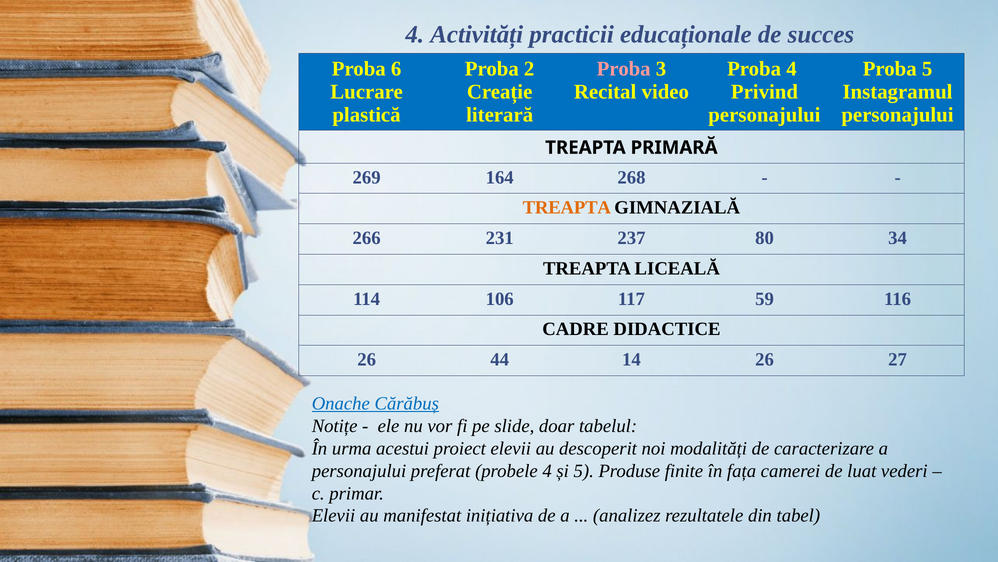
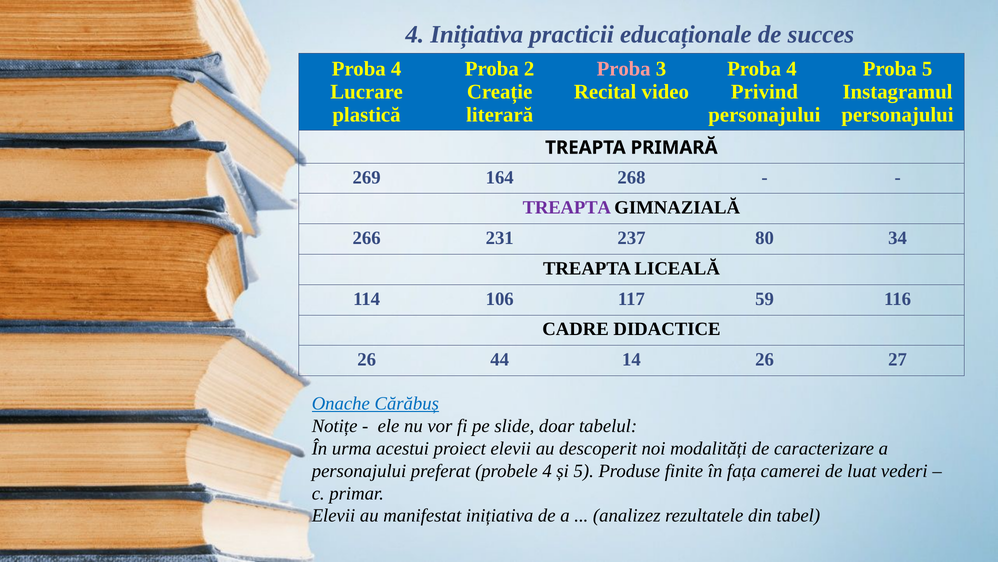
4 Activități: Activități -> Inițiativa (477, 35)
6: 6 -> 4 (396, 69)
TREAPTA colour: orange -> purple (567, 208)
